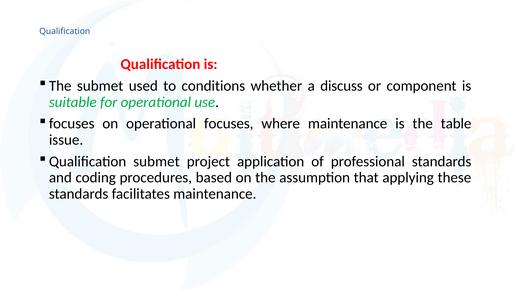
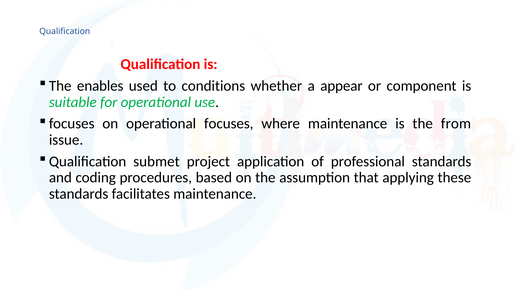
The submet: submet -> enables (100, 86)
discuss: discuss -> appear (341, 86)
table: table -> from (456, 124)
